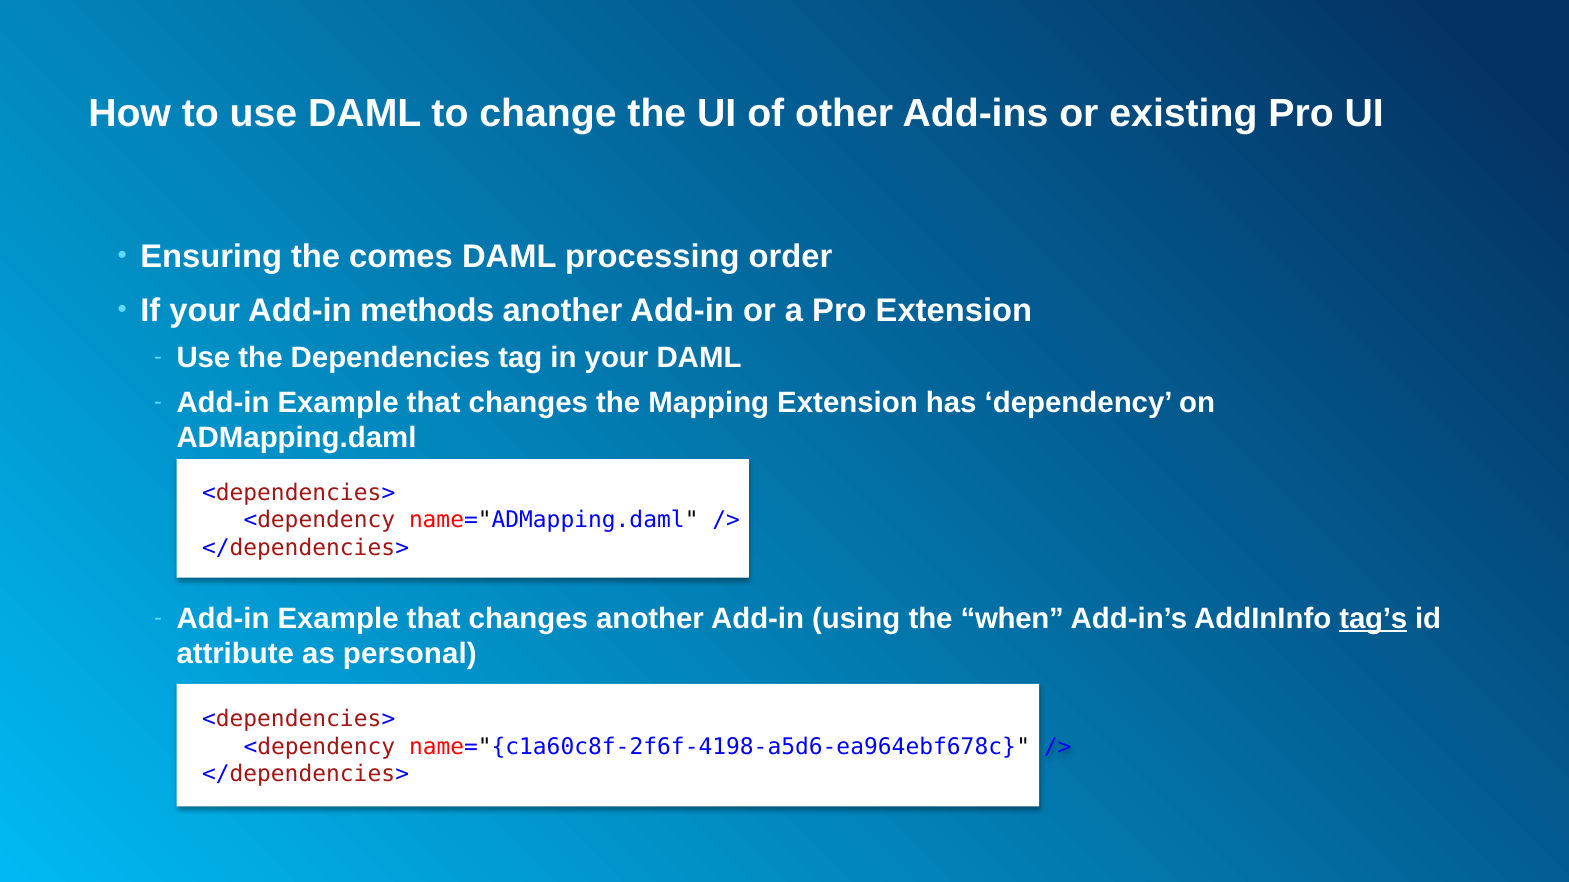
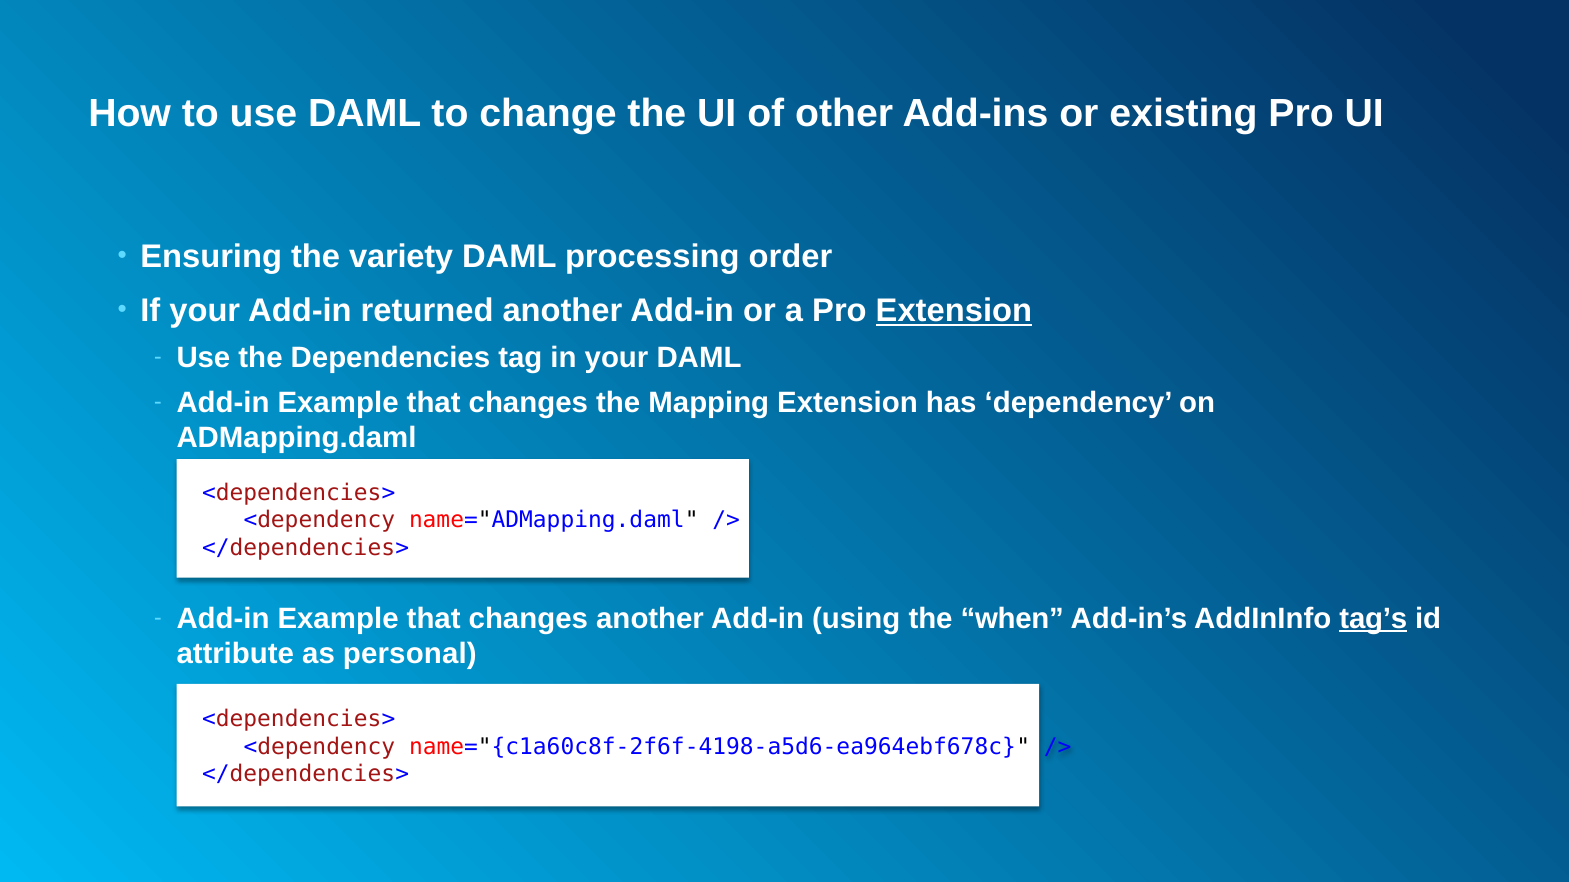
comes: comes -> variety (401, 257)
methods: methods -> returned (427, 311)
Extension underline: none -> present (954, 311)
